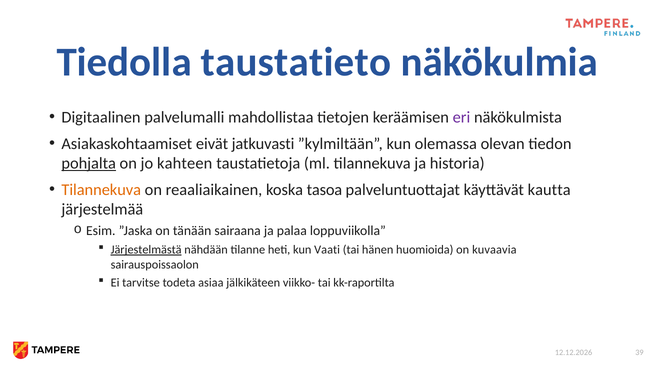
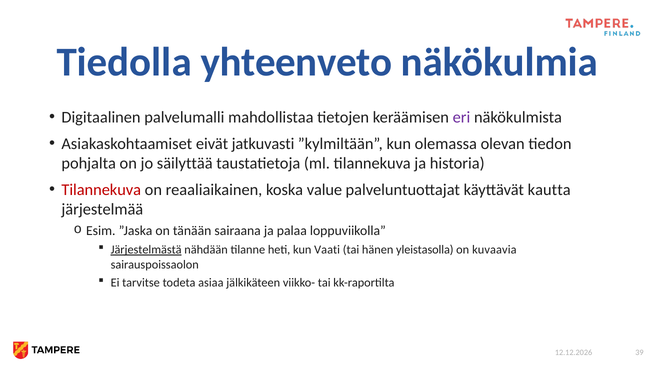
taustatieto: taustatieto -> yhteenveto (296, 62)
pohjalta underline: present -> none (89, 163)
kahteen: kahteen -> säilyttää (185, 163)
Tilannekuva colour: orange -> red (101, 190)
tasoa: tasoa -> value (324, 190)
huomioida: huomioida -> yleistasolla (425, 250)
